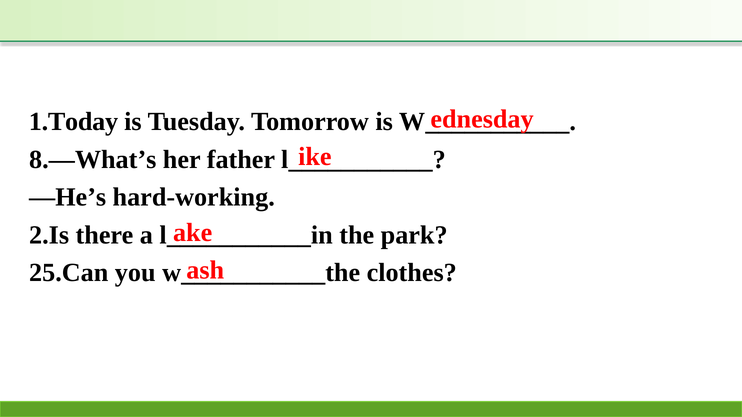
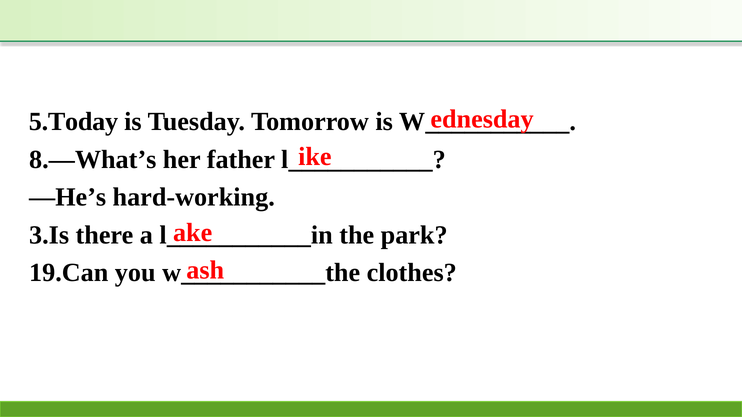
1.Today: 1.Today -> 5.Today (73, 122)
2.Is: 2.Is -> 3.Is (49, 235)
25.Can: 25.Can -> 19.Can (69, 273)
